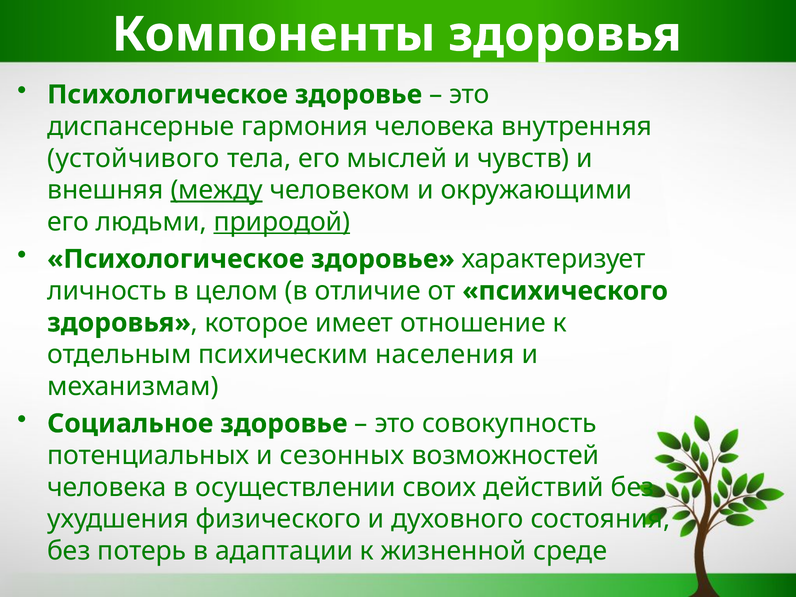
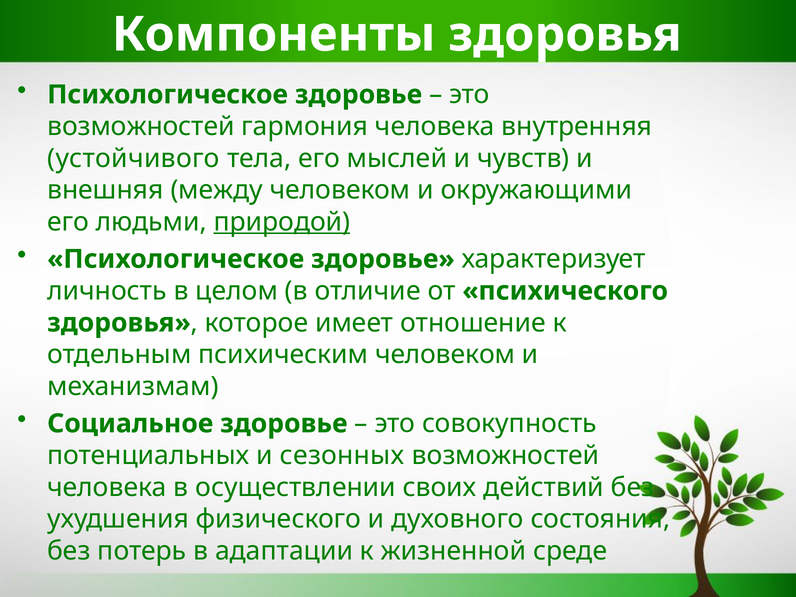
диспансерные: диспансерные -> возможностей (141, 126)
между underline: present -> none (217, 190)
психическим населения: населения -> человеком (445, 355)
